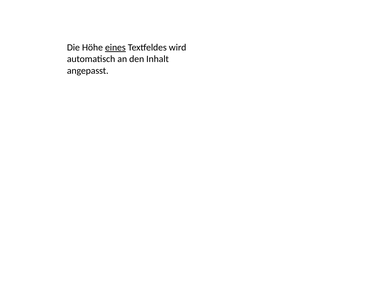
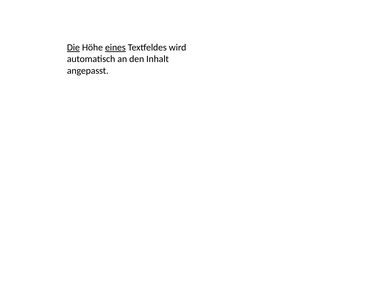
Die underline: none -> present (73, 47)
